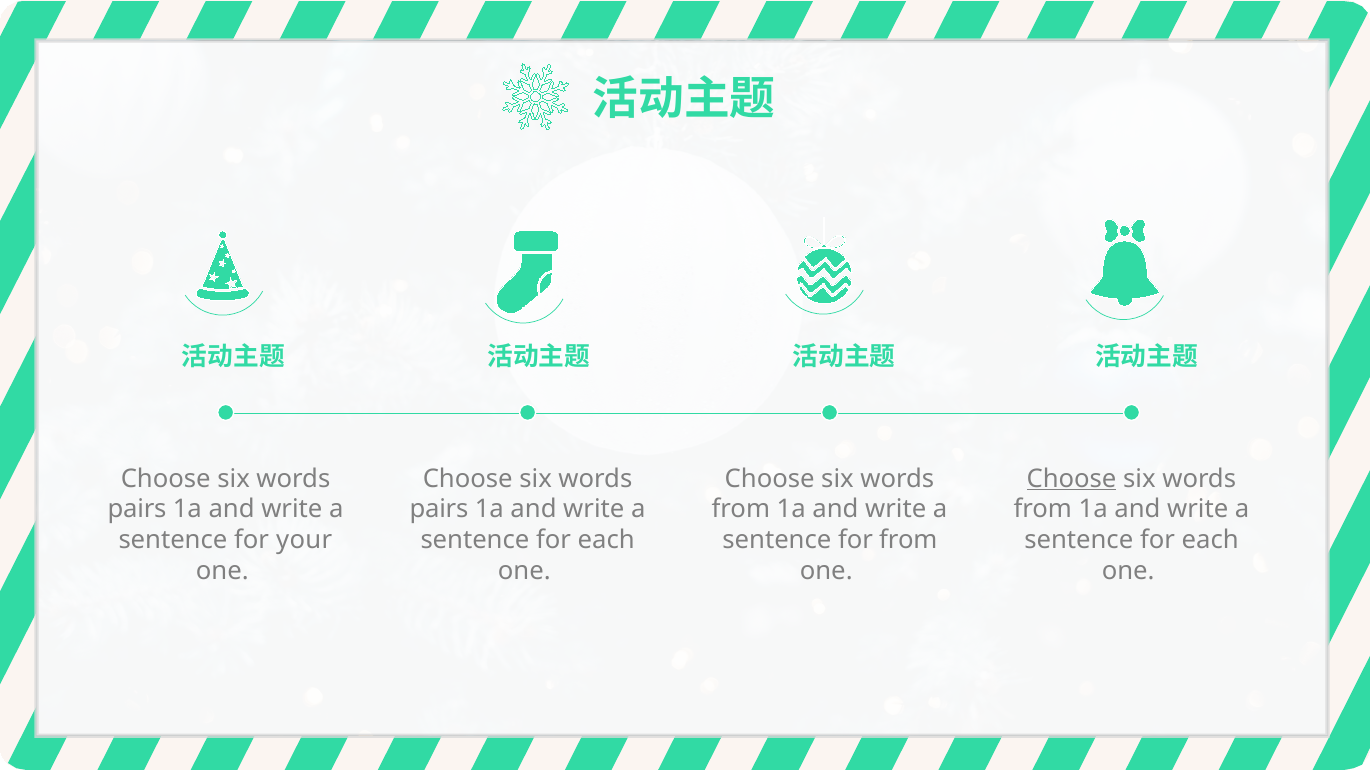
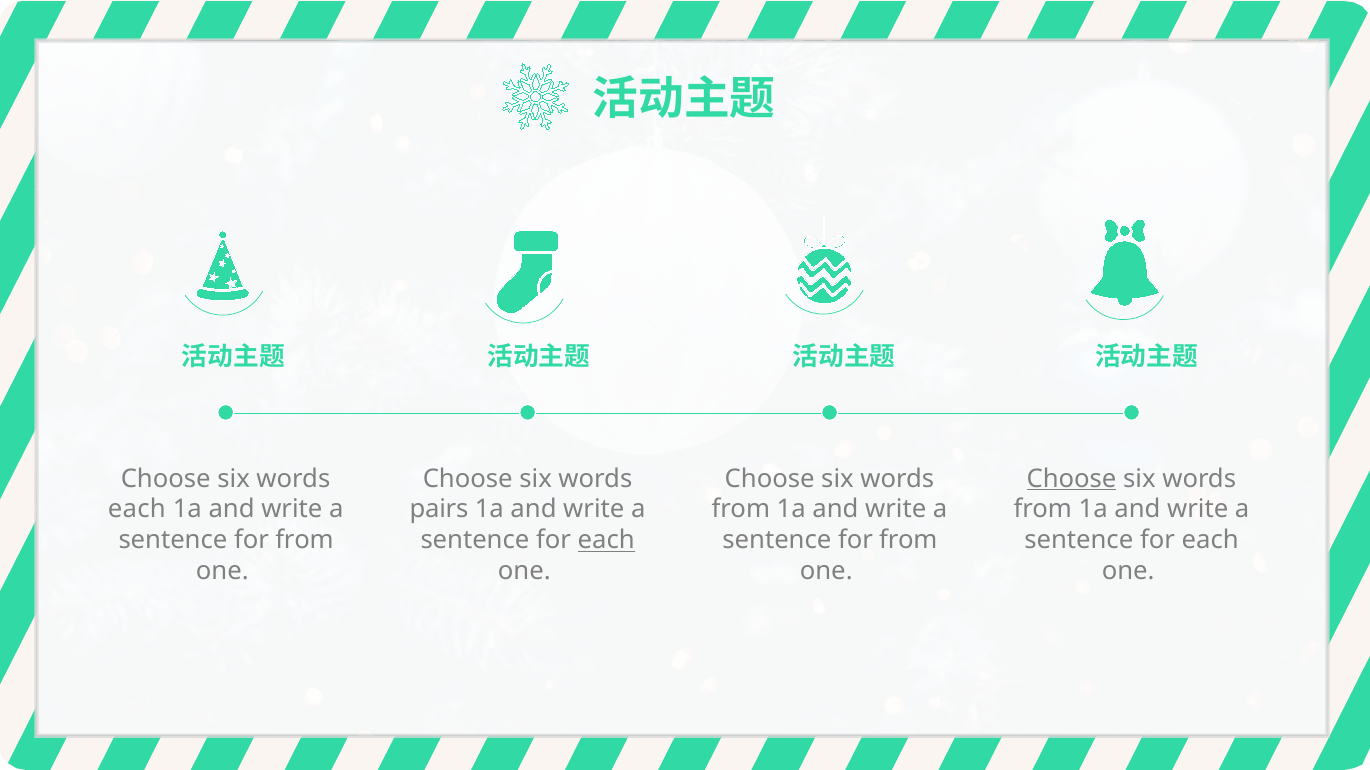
pairs: pairs -> each (137, 510)
your: your -> from (304, 541)
each underline: none -> present (606, 541)
